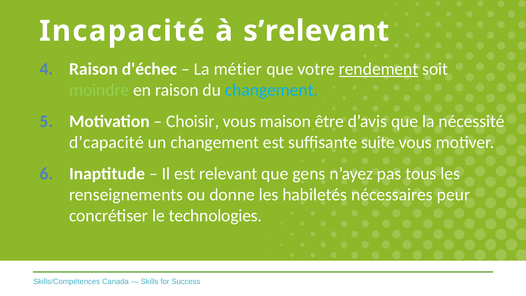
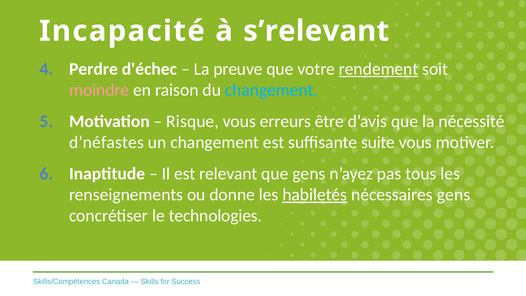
Raison: Raison -> Perdre (93, 69)
métier: métier -> preuve (238, 69)
moindre colour: light green -> pink (99, 90)
Choisir: Choisir -> Risque (193, 121)
maison: maison -> erreurs (285, 121)
d’capacité: d’capacité -> d’néfastes (106, 142)
habiletés underline: none -> present (315, 195)
nécessaires peur: peur -> gens (453, 195)
